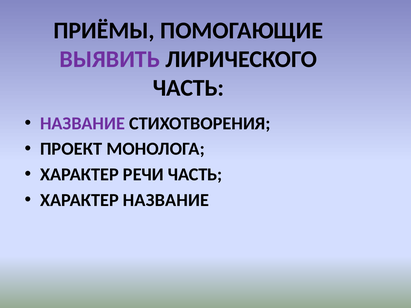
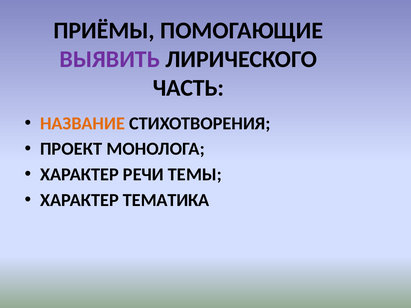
НАЗВАНИЕ colour: purple -> orange (83, 123)
РЕЧИ ЧАСТЬ: ЧАСТЬ -> ТЕМЫ (195, 175)
ХАРАКТЕР НАЗВАНИЕ: НАЗВАНИЕ -> ТЕМАТИКА (166, 200)
